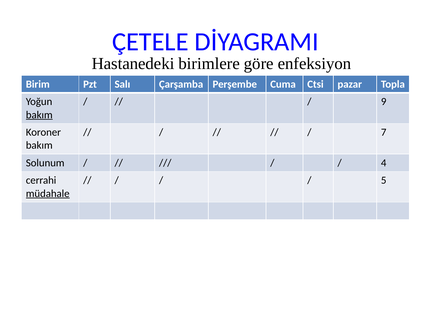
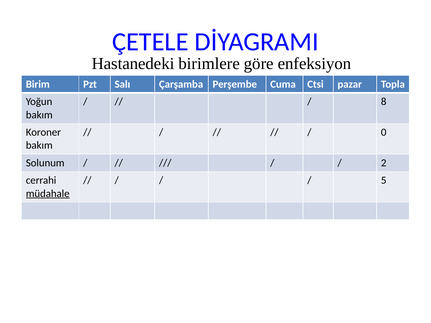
9: 9 -> 8 (384, 102)
bakım underline: present -> none (39, 115)
7: 7 -> 0 (384, 132)
4: 4 -> 2 (384, 163)
